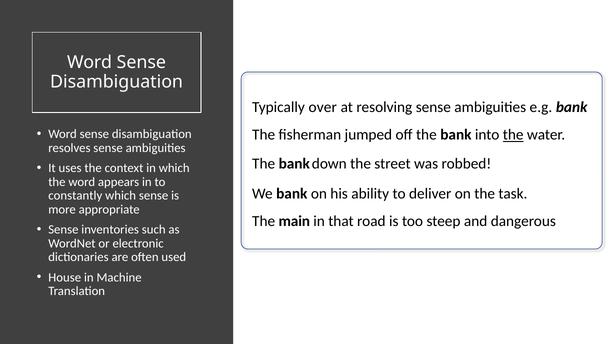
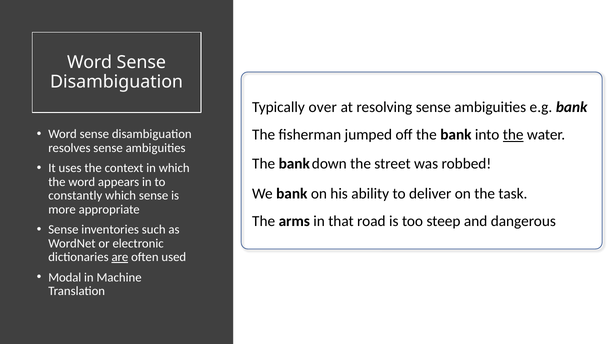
main: main -> arms (294, 221)
are underline: none -> present (120, 257)
House: House -> Modal (65, 277)
